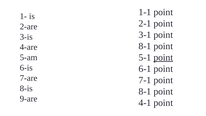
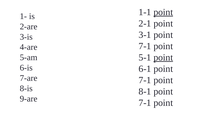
point underline: none -> present (163, 12)
8-1: 8-1 -> 7-1 (145, 46)
4-1: 4-1 -> 7-1 (145, 103)
